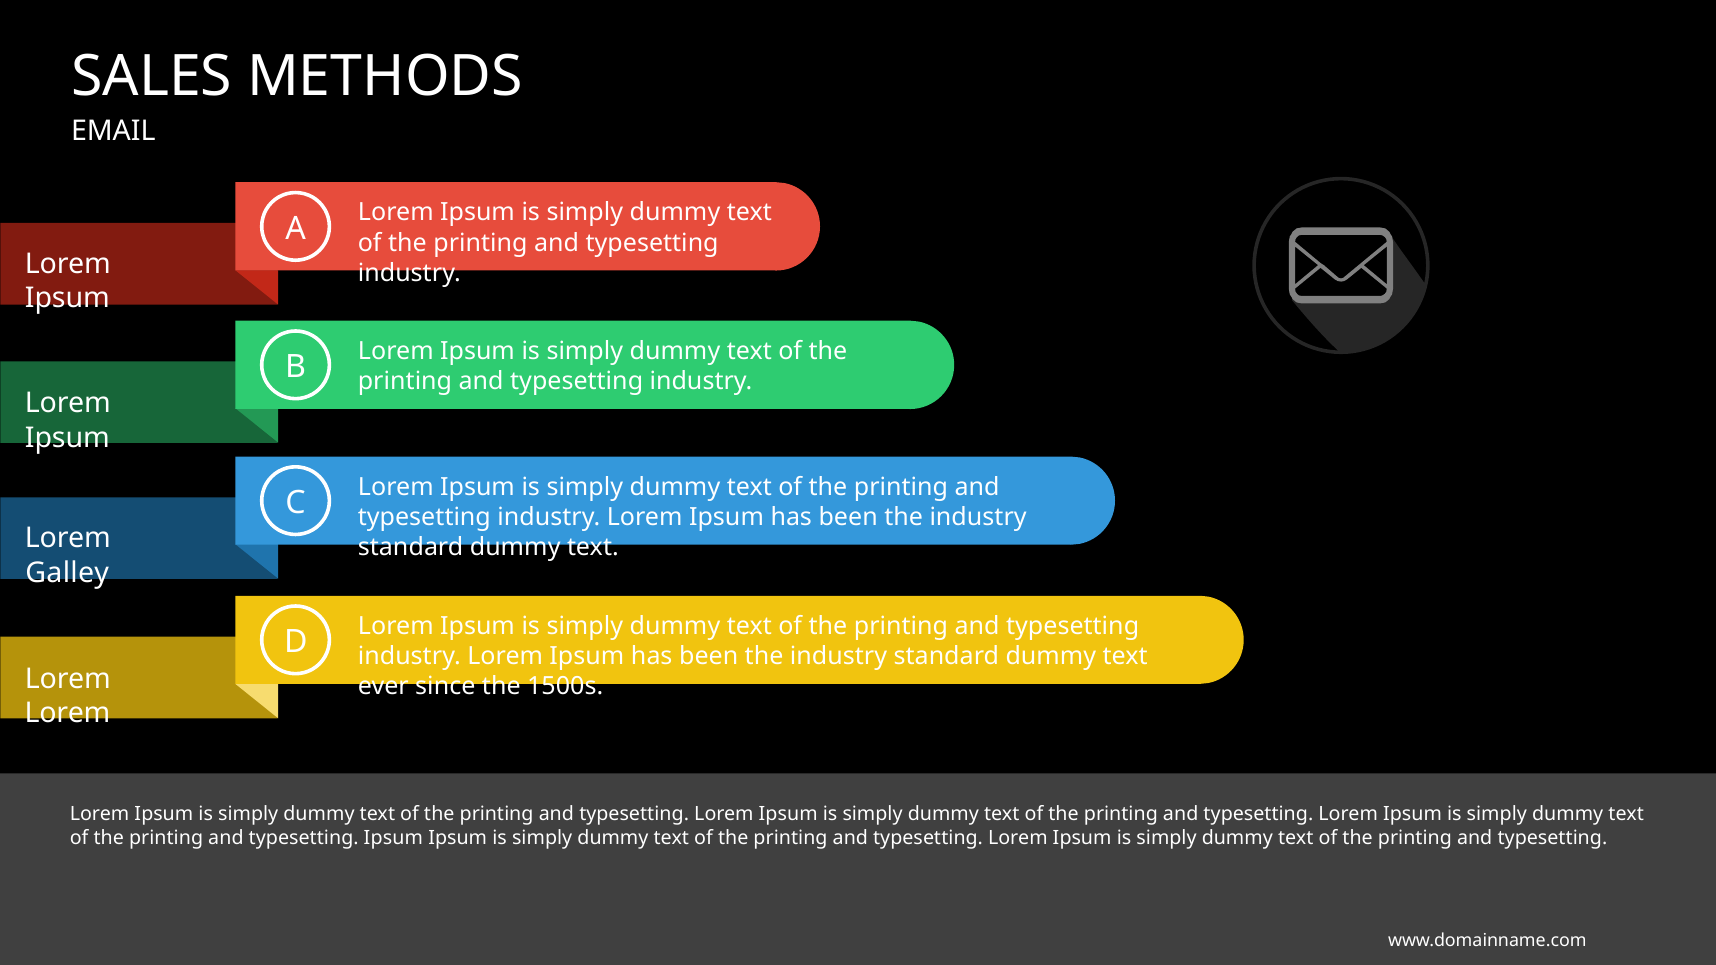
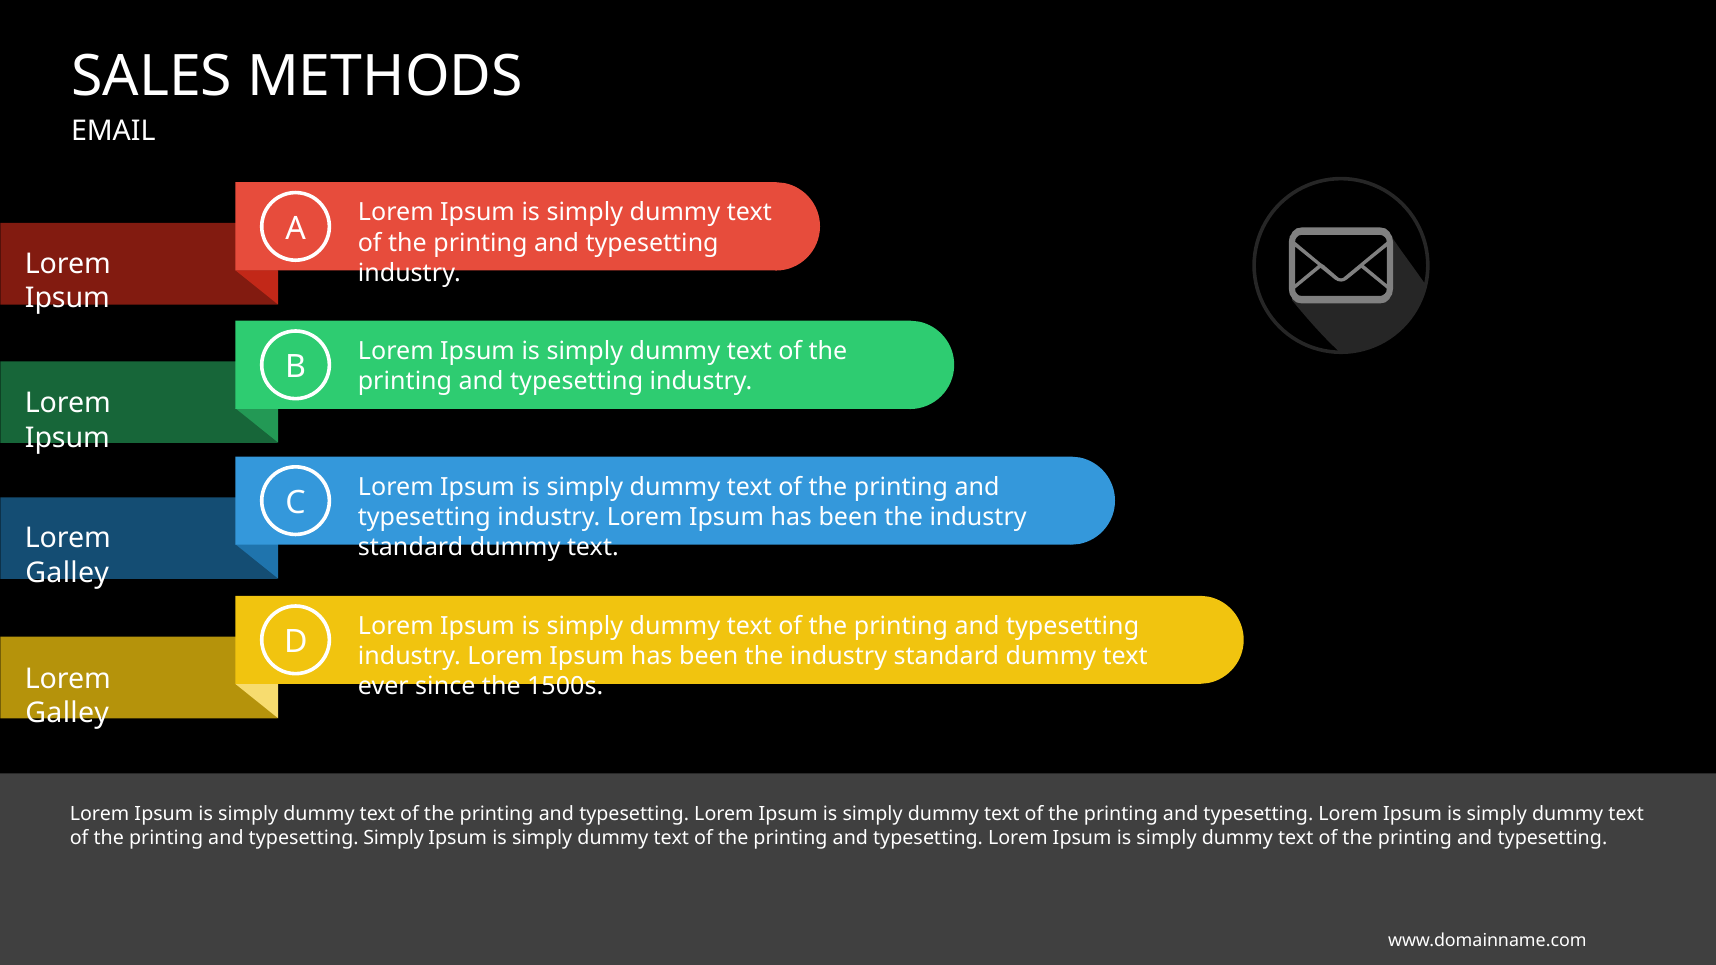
Lorem: Lorem -> Galley (67, 713)
typesetting Ipsum: Ipsum -> Simply (394, 838)
